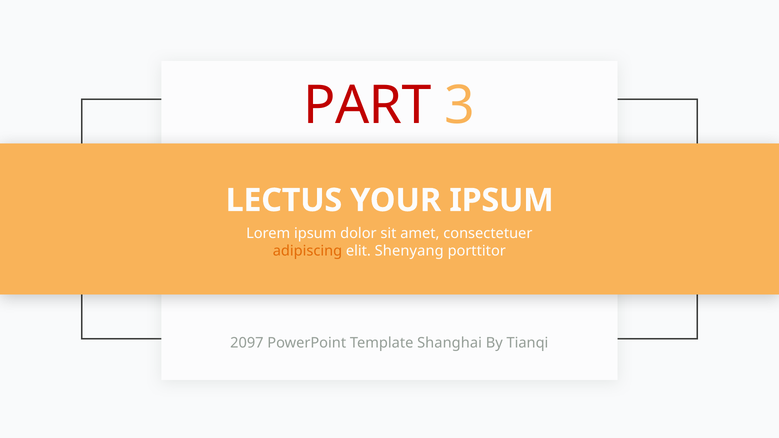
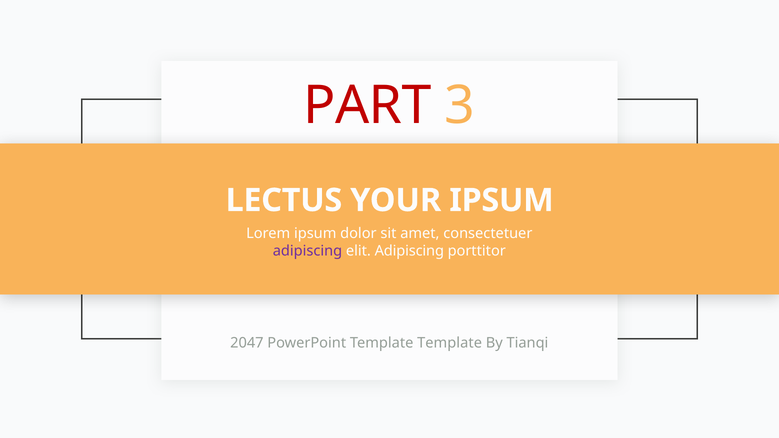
adipiscing colour: orange -> purple (308, 251)
elit Shenyang: Shenyang -> Adipiscing (409, 251)
2097: 2097 -> 2047 (247, 343)
Template Shanghai: Shanghai -> Template (450, 343)
